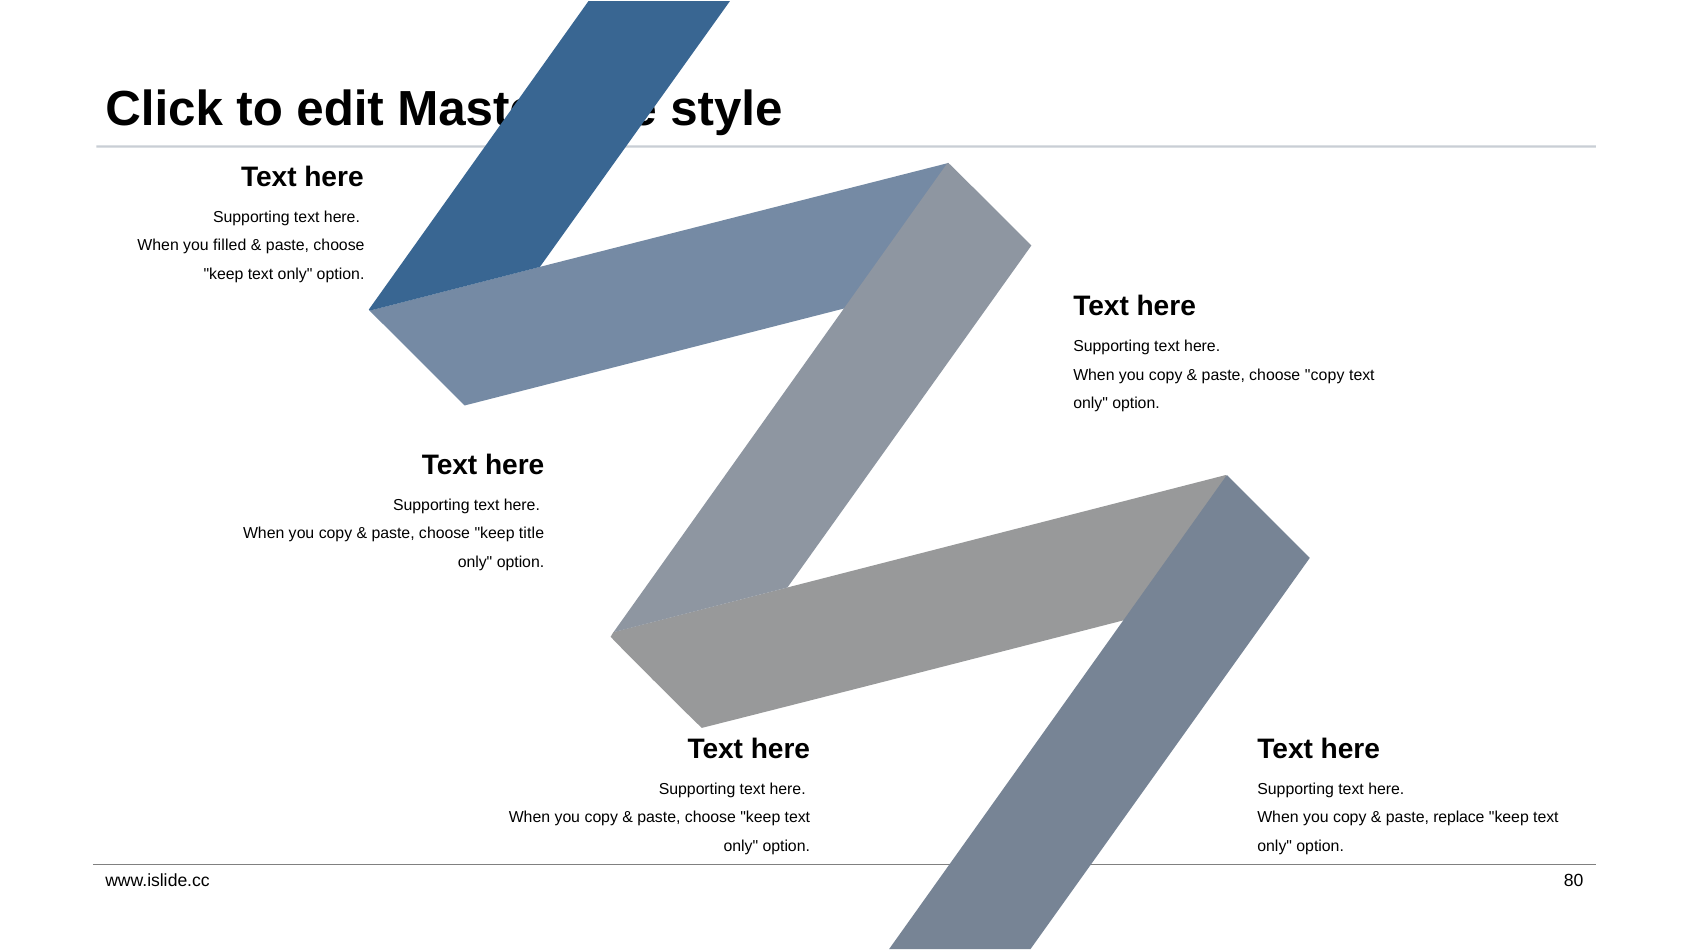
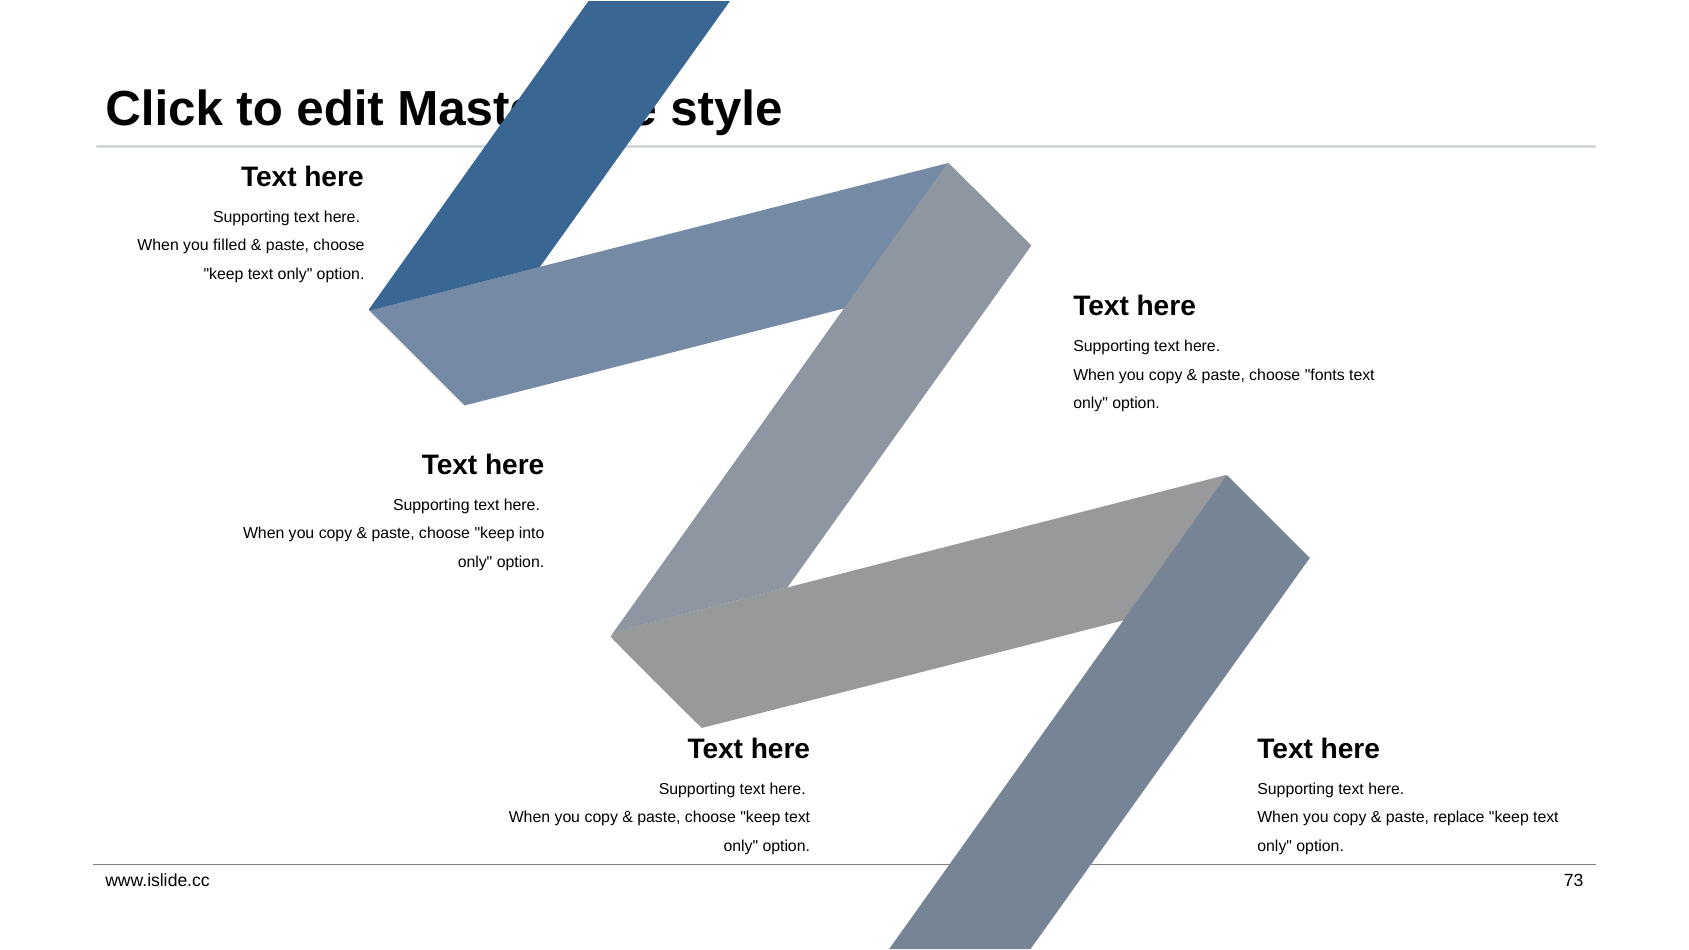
choose copy: copy -> fonts (1325, 375)
keep title: title -> into (532, 533)
80: 80 -> 73 (1574, 881)
